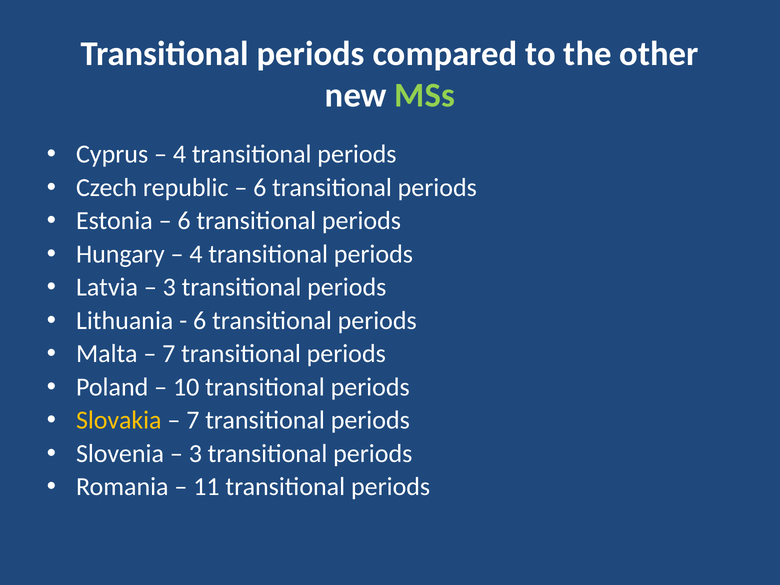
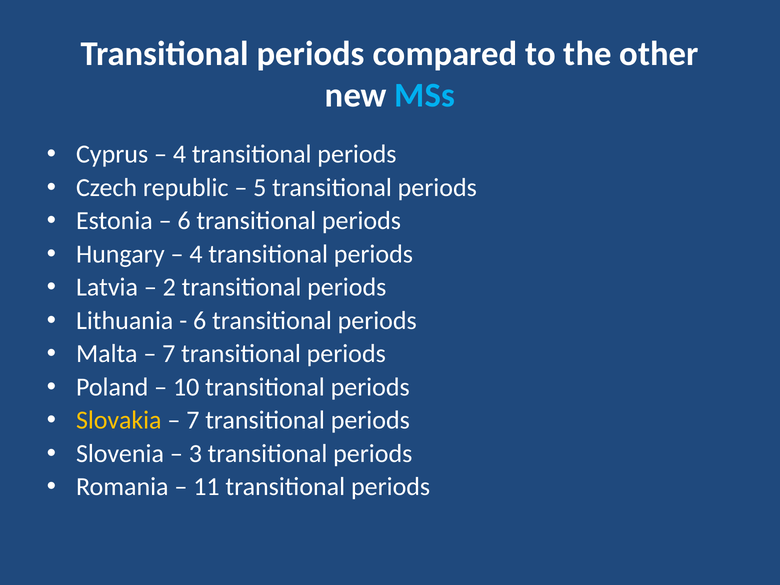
MSs colour: light green -> light blue (425, 95)
6: 6 -> 5 (260, 188)
3: 3 -> 2 (169, 287)
